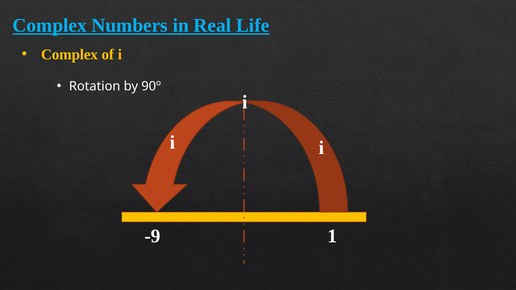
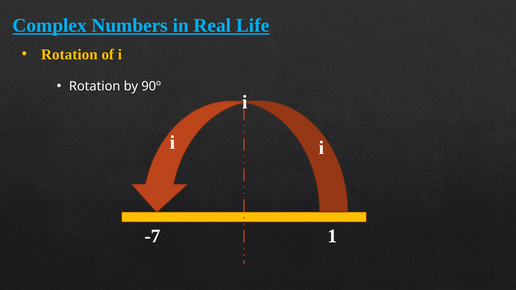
Complex: Complex -> Rotation (69, 54)
-9: -9 -> -7 (152, 236)
